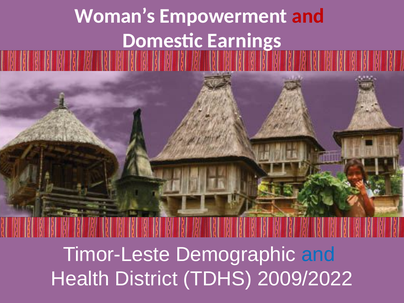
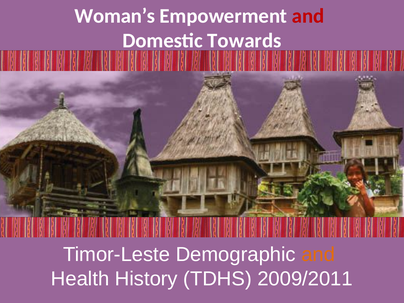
Earnings: Earnings -> Towards (244, 41)
and colour: blue -> orange (318, 255)
District: District -> History (146, 279)
2009/2022: 2009/2022 -> 2009/2011 (305, 279)
